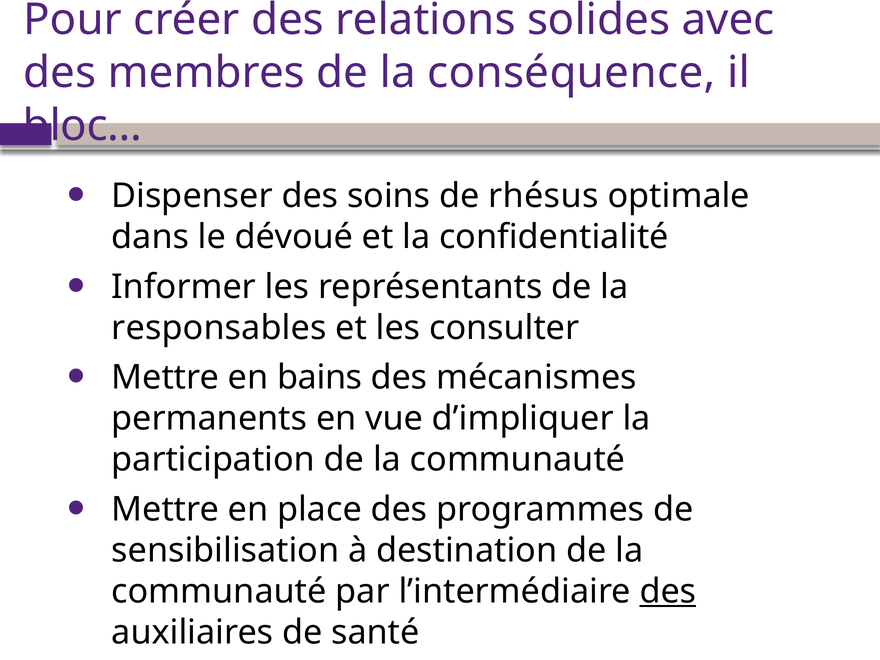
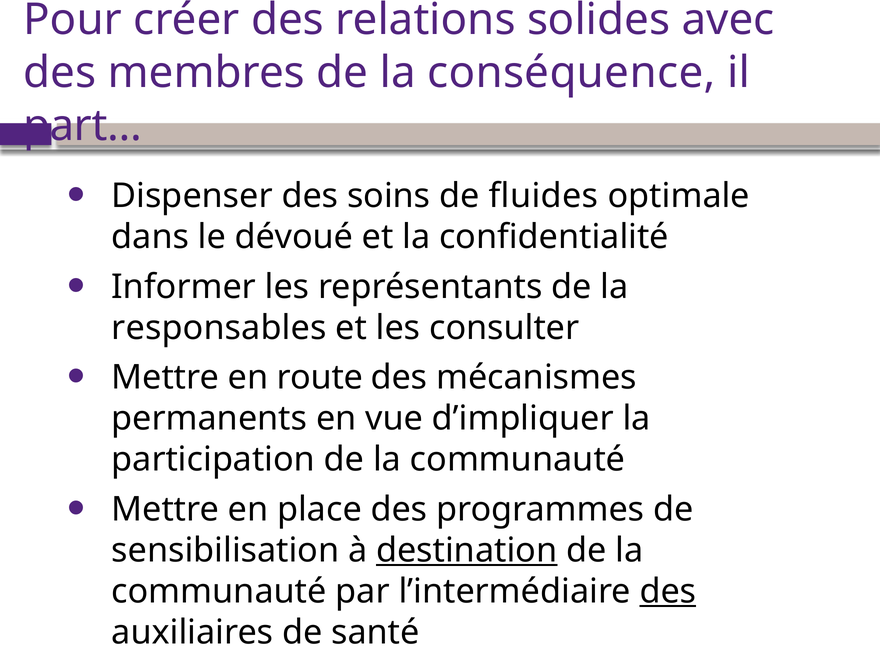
bloc…: bloc… -> part… (83, 126)
rhésus: rhésus -> fluides (543, 196)
bains: bains -> route (320, 377)
destination underline: none -> present (467, 550)
